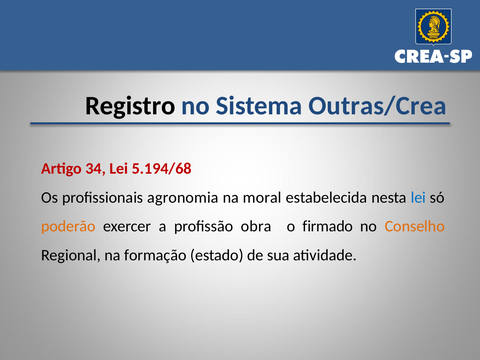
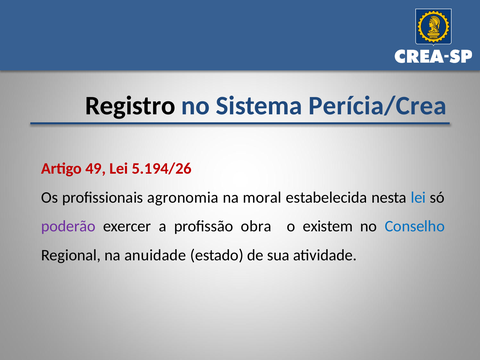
Outras/Crea: Outras/Crea -> Perícia/Crea (378, 106)
34: 34 -> 49 (96, 169)
5.194/68: 5.194/68 -> 5.194/26 (162, 169)
poderão colour: orange -> purple (68, 226)
firmado: firmado -> existem (328, 226)
Conselho colour: orange -> blue (415, 226)
formação: formação -> anuidade (155, 255)
